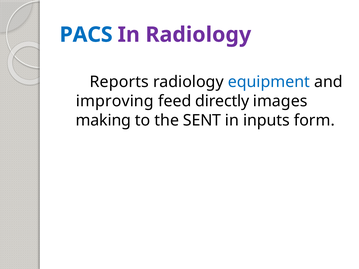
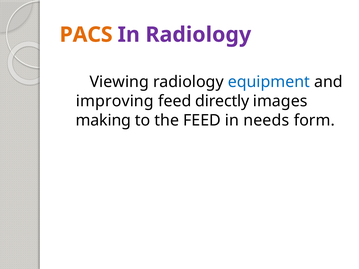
PACS colour: blue -> orange (86, 35)
Reports: Reports -> Viewing (119, 82)
the SENT: SENT -> FEED (202, 120)
inputs: inputs -> needs (266, 120)
